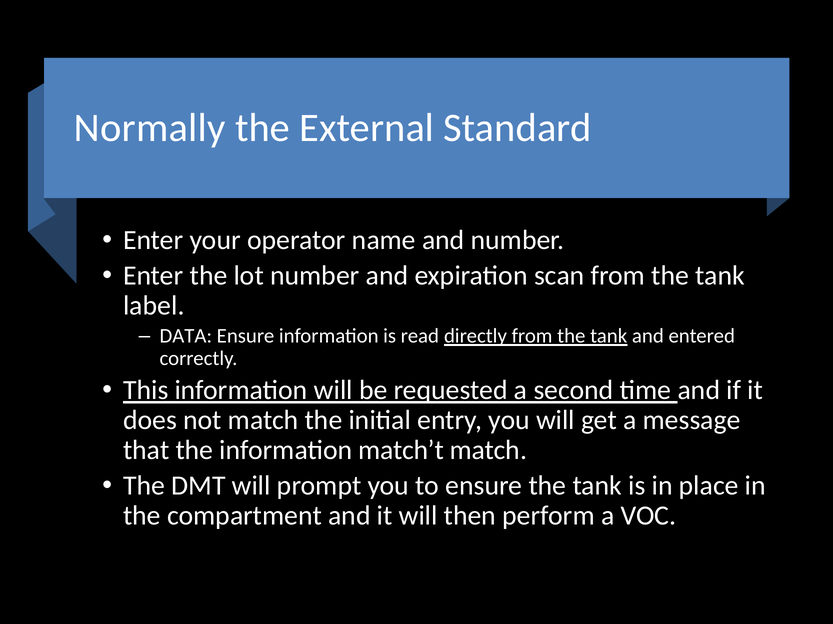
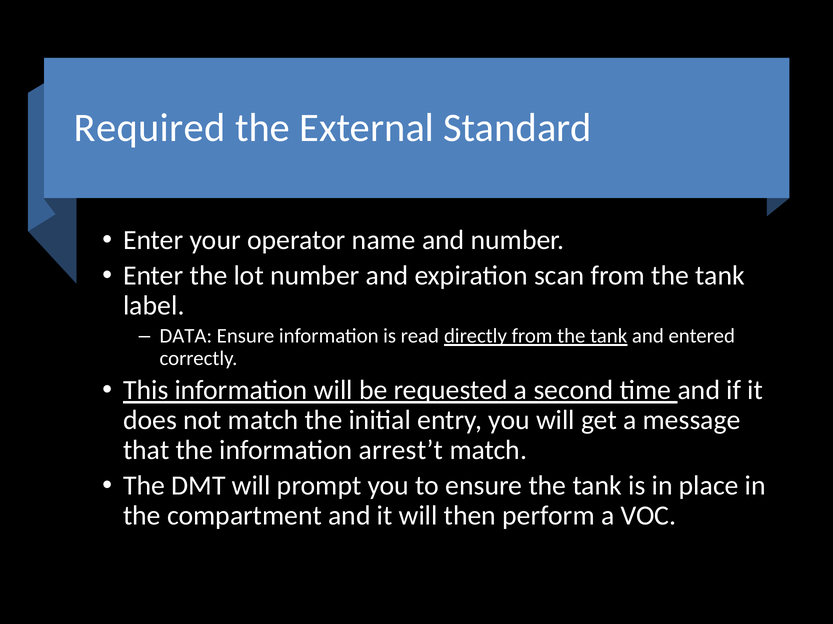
Normally: Normally -> Required (150, 128)
match’t: match’t -> arrest’t (401, 451)
